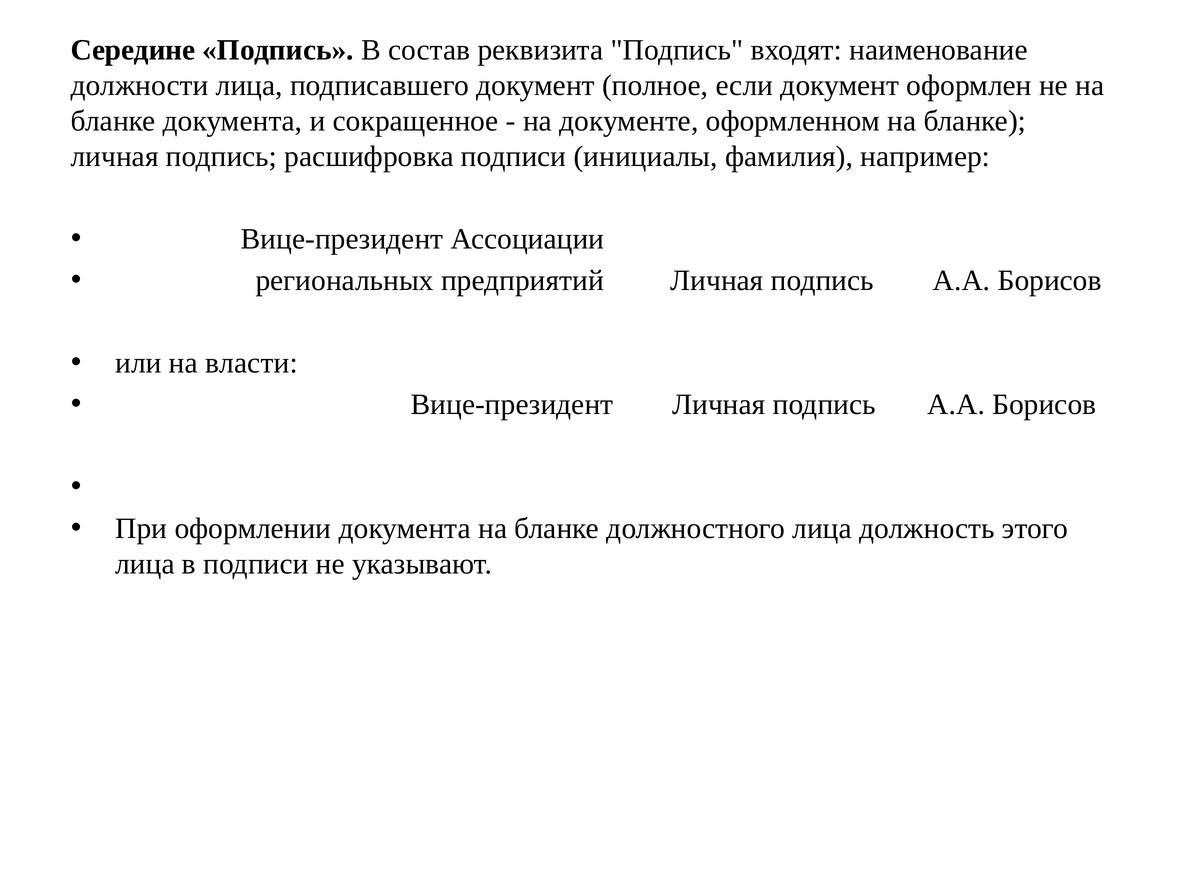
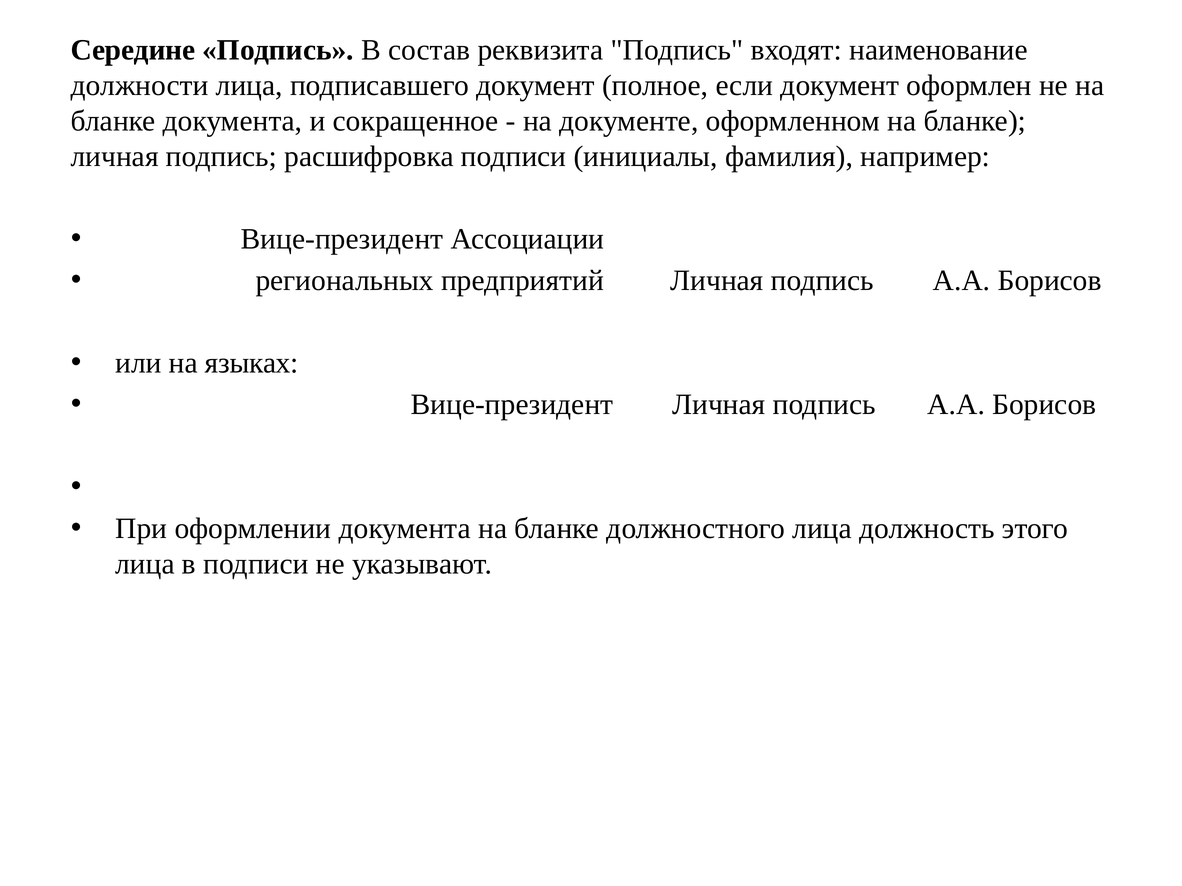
власти: власти -> языках (252, 363)
